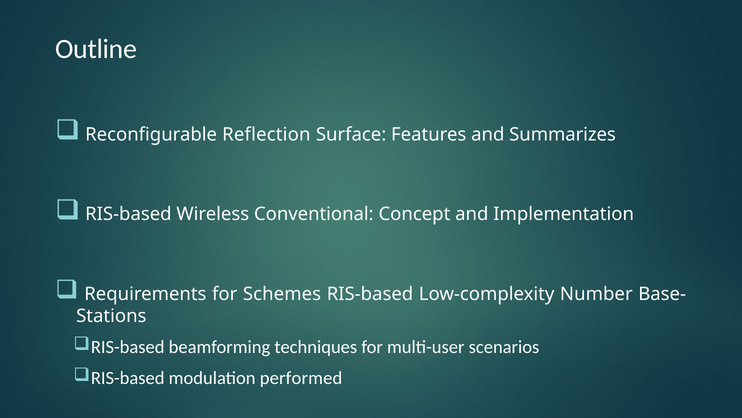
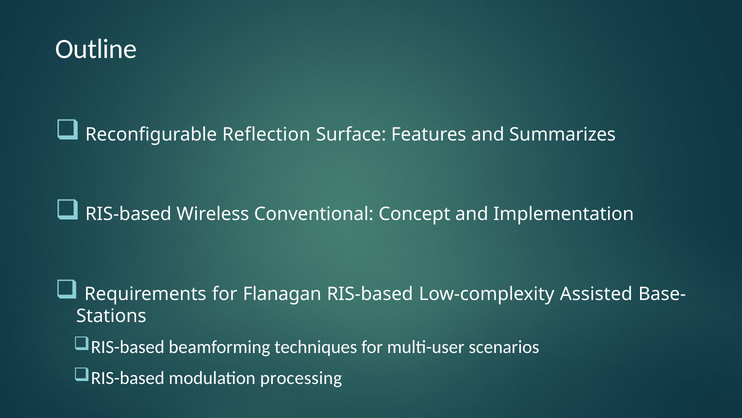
Schemes: Schemes -> Flanagan (282, 293)
Number: Number -> Assisted (596, 293)
performed: performed -> processing (301, 378)
